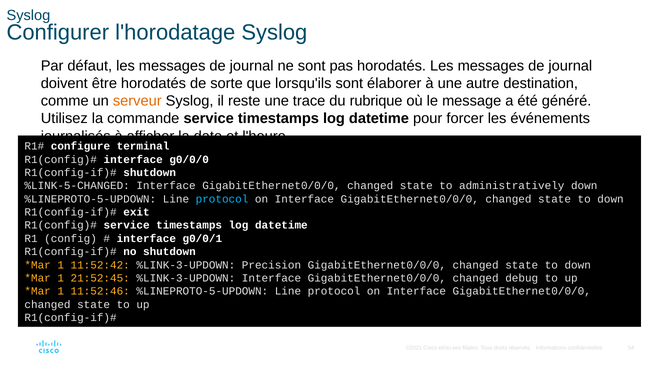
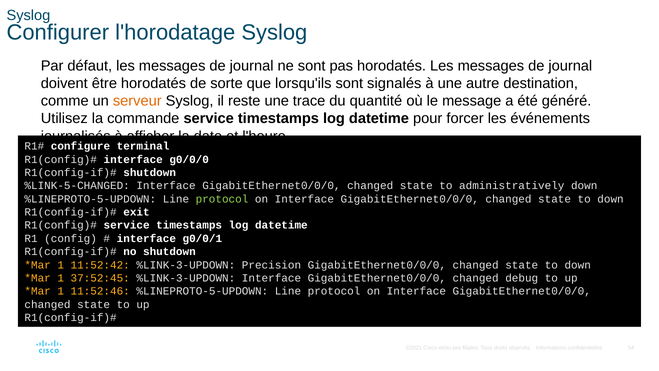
élaborer: élaborer -> signalés (394, 83)
rubrique: rubrique -> quantité (376, 101)
protocol colour: light blue -> light green (222, 199)
21:52:45: 21:52:45 -> 37:52:45 (100, 278)
